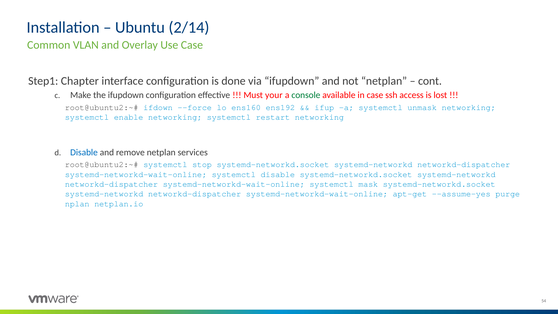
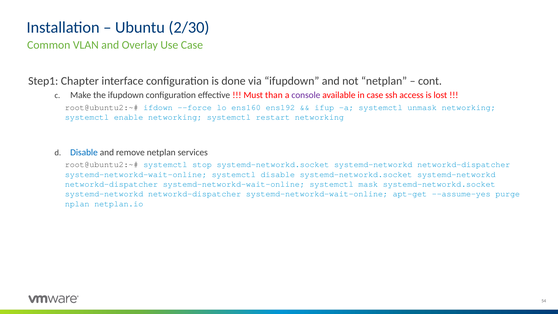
2/14: 2/14 -> 2/30 (189, 28)
your: your -> than (274, 95)
console colour: green -> purple (306, 95)
